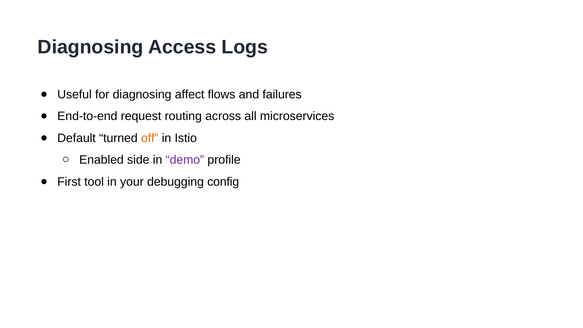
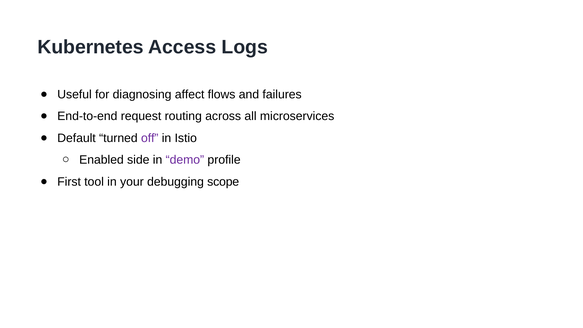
Diagnosing: Diagnosing -> Kubernetes (91, 47)
off colour: orange -> purple (150, 138)
config: config -> scope (223, 182)
